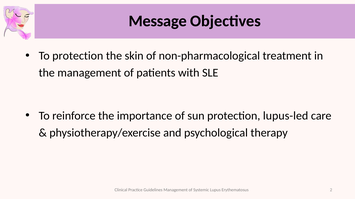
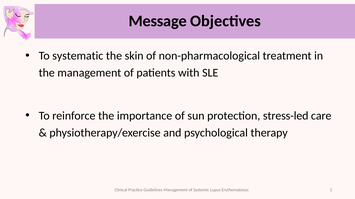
To protection: protection -> systematic (78, 56)
lupus-led: lupus-led -> stress-led (286, 116)
